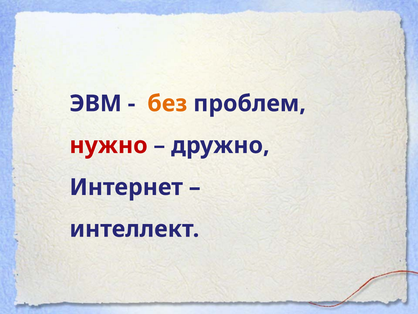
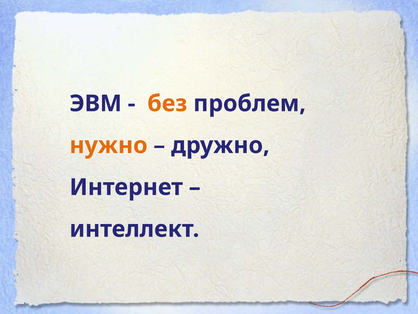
нужно colour: red -> orange (109, 145)
